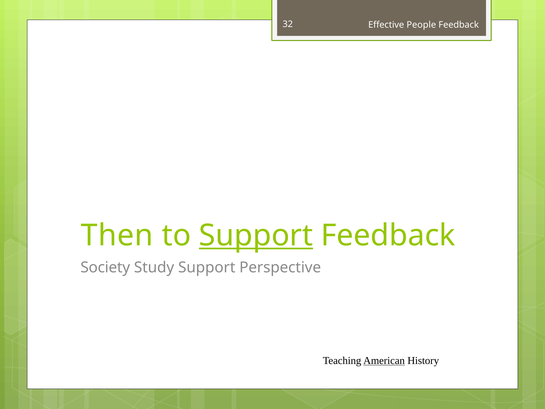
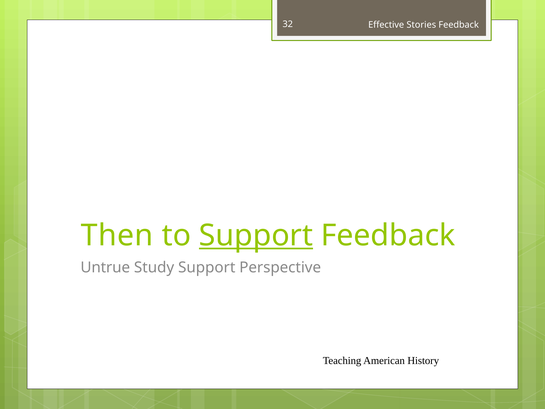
People: People -> Stories (421, 25)
Society: Society -> Untrue (105, 267)
American underline: present -> none (384, 360)
